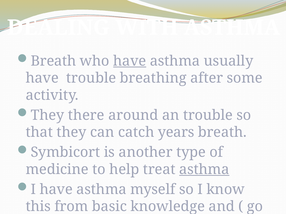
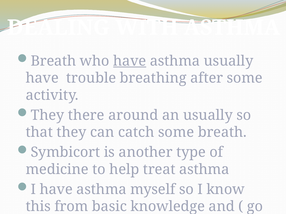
an trouble: trouble -> usually (208, 115)
catch years: years -> some (176, 133)
asthma underline: present -> none (204, 170)
